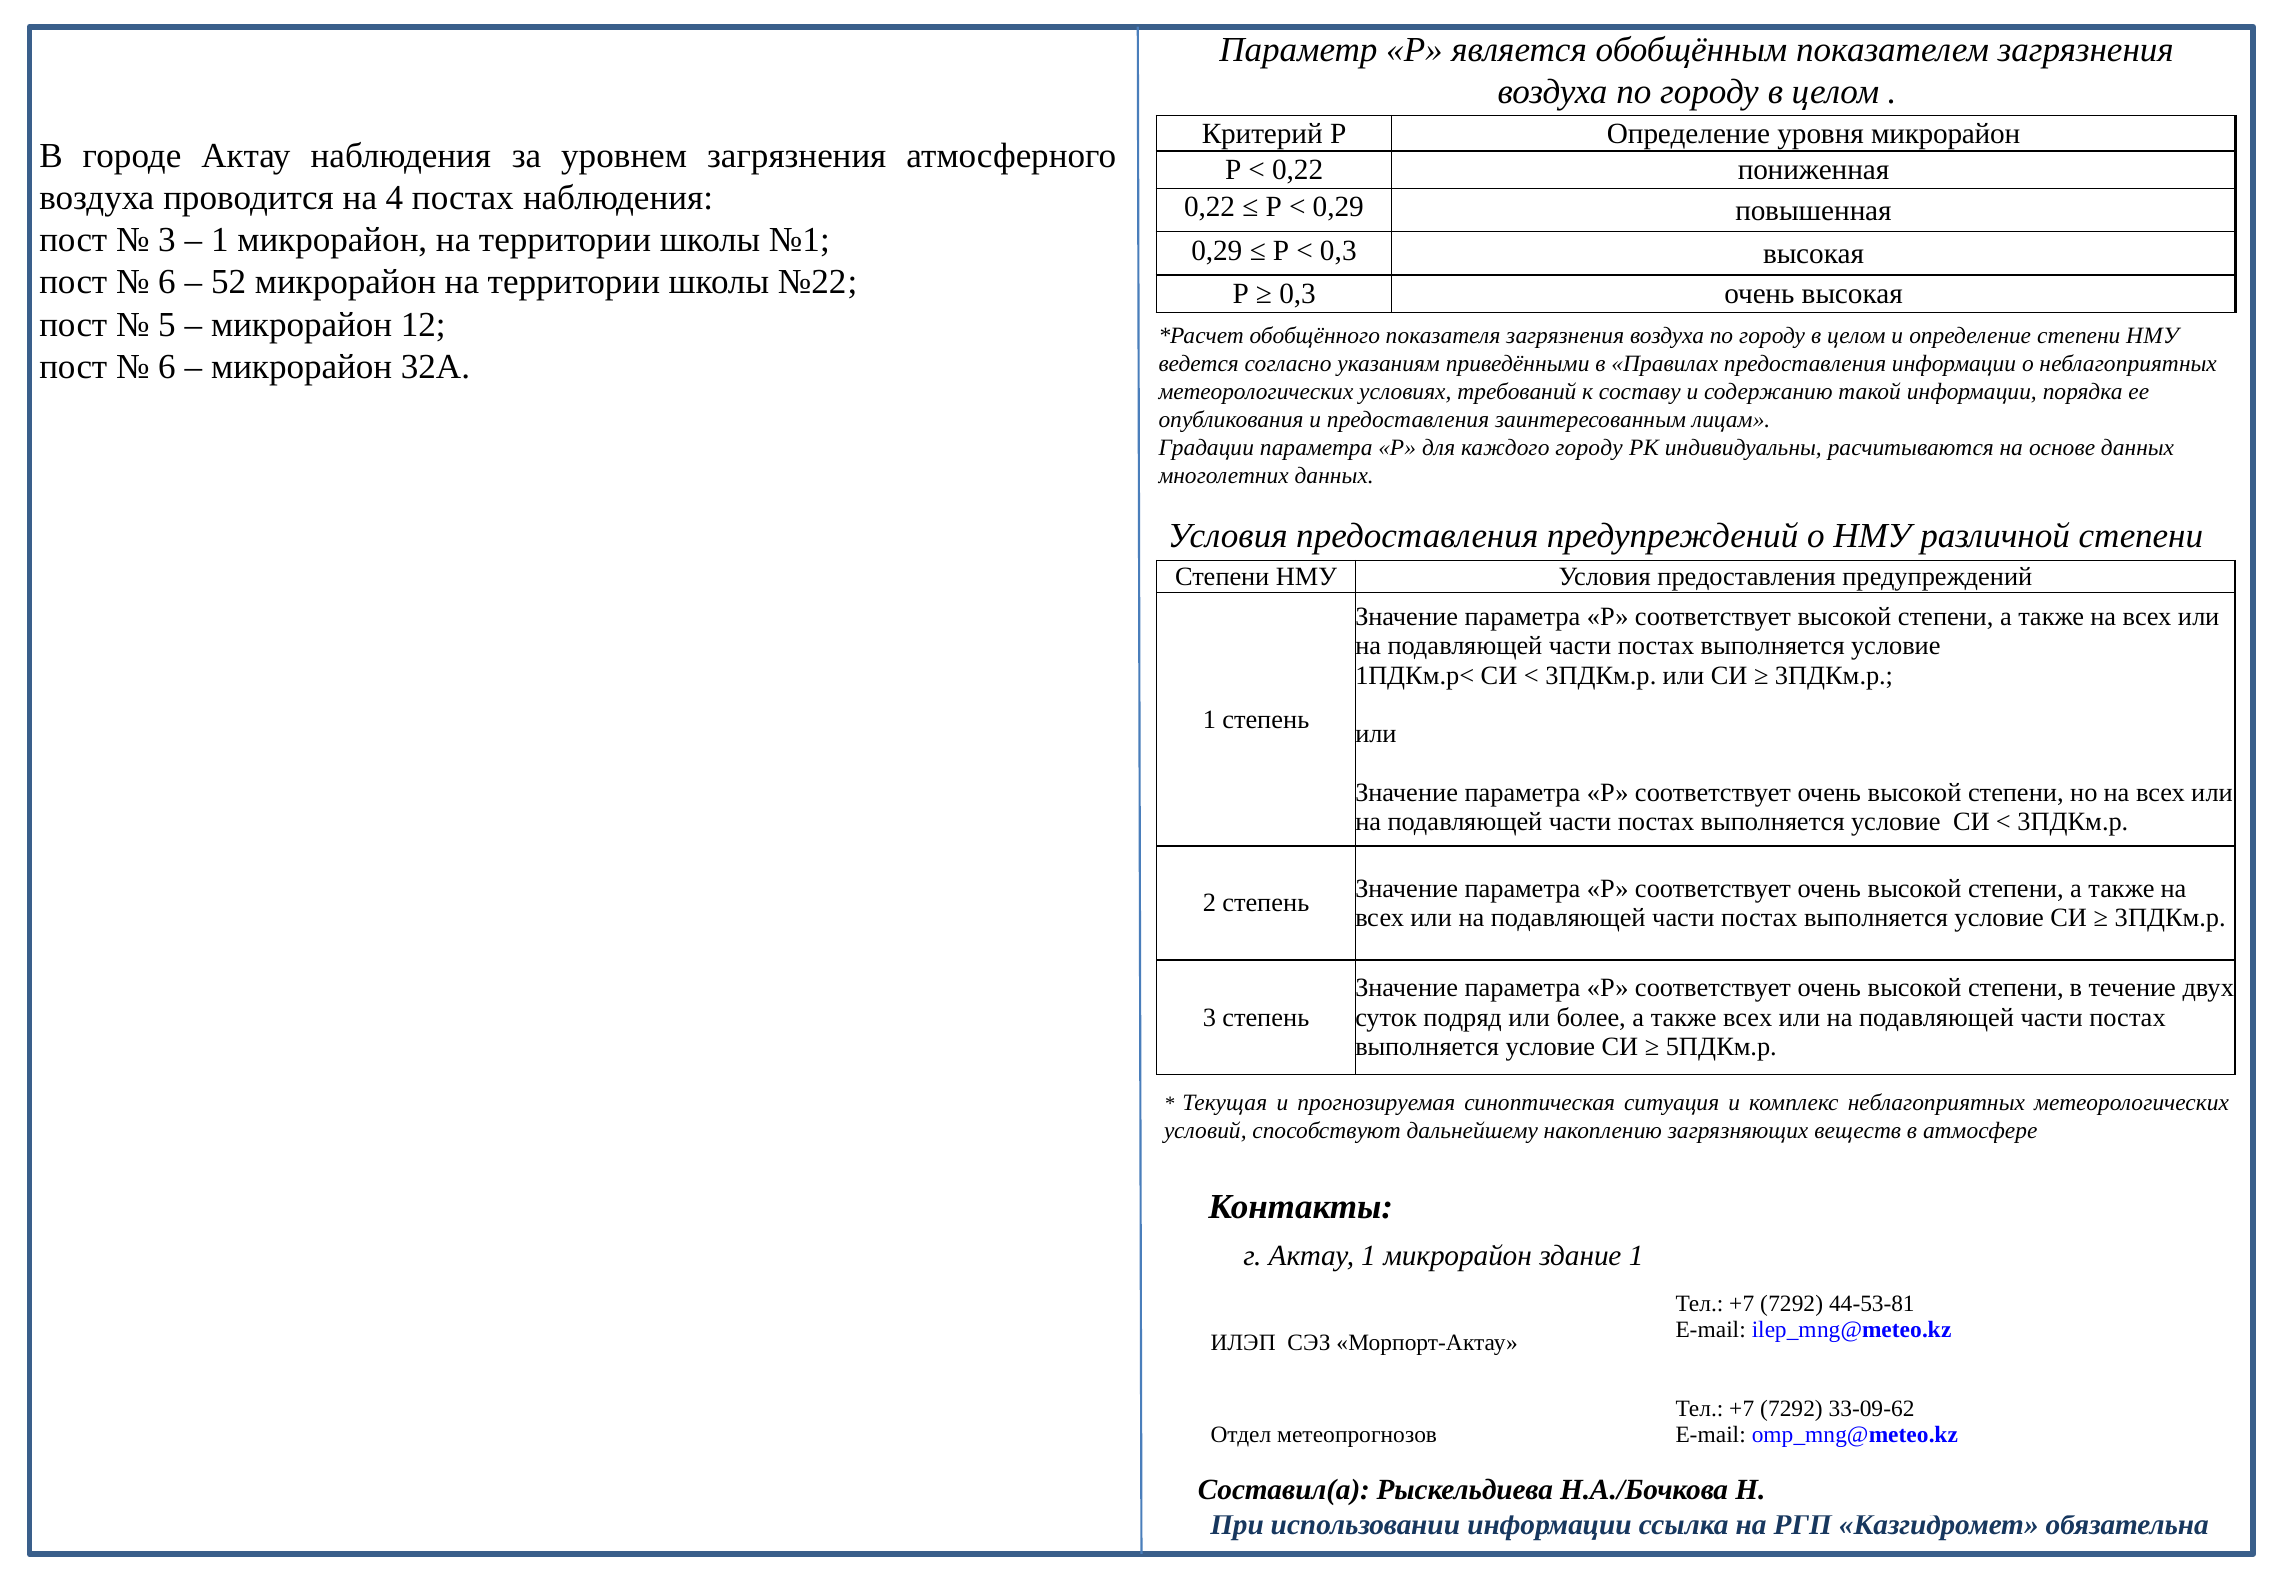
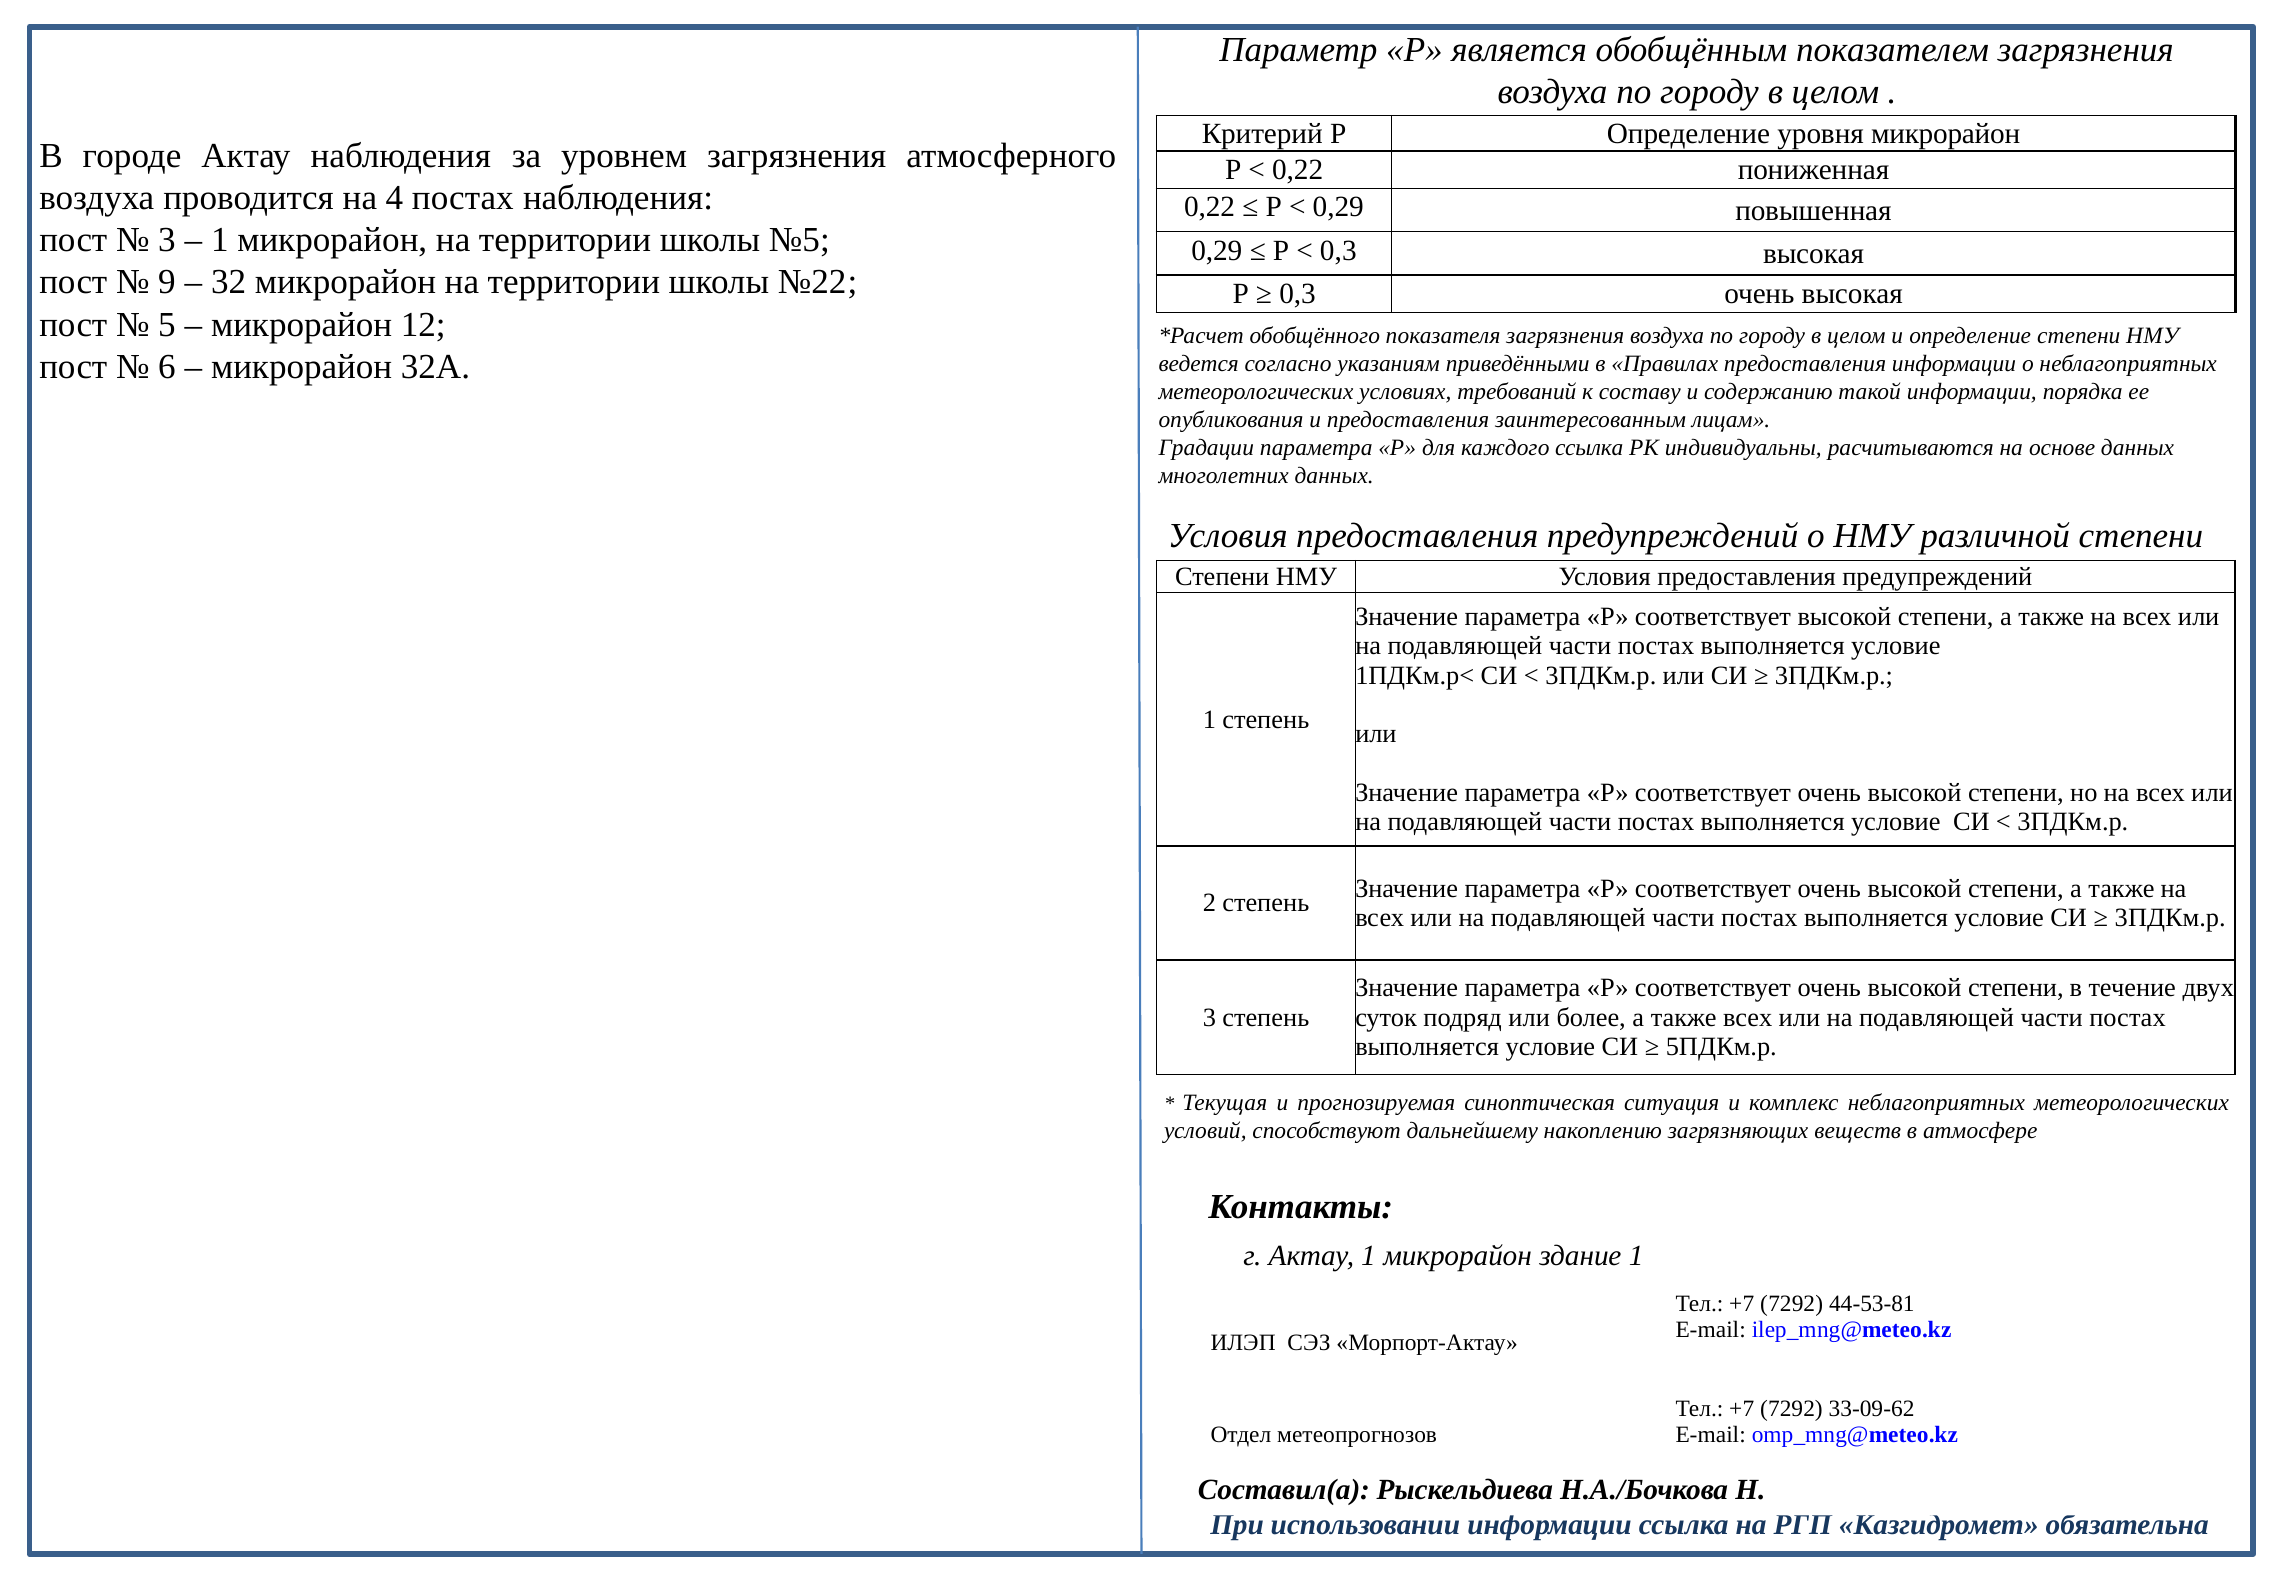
№1: №1 -> №5 (799, 240)
6: 6 -> 9 (167, 282)
52: 52 -> 32 (229, 282)
каждого городу: городу -> ссылка (1589, 448)
